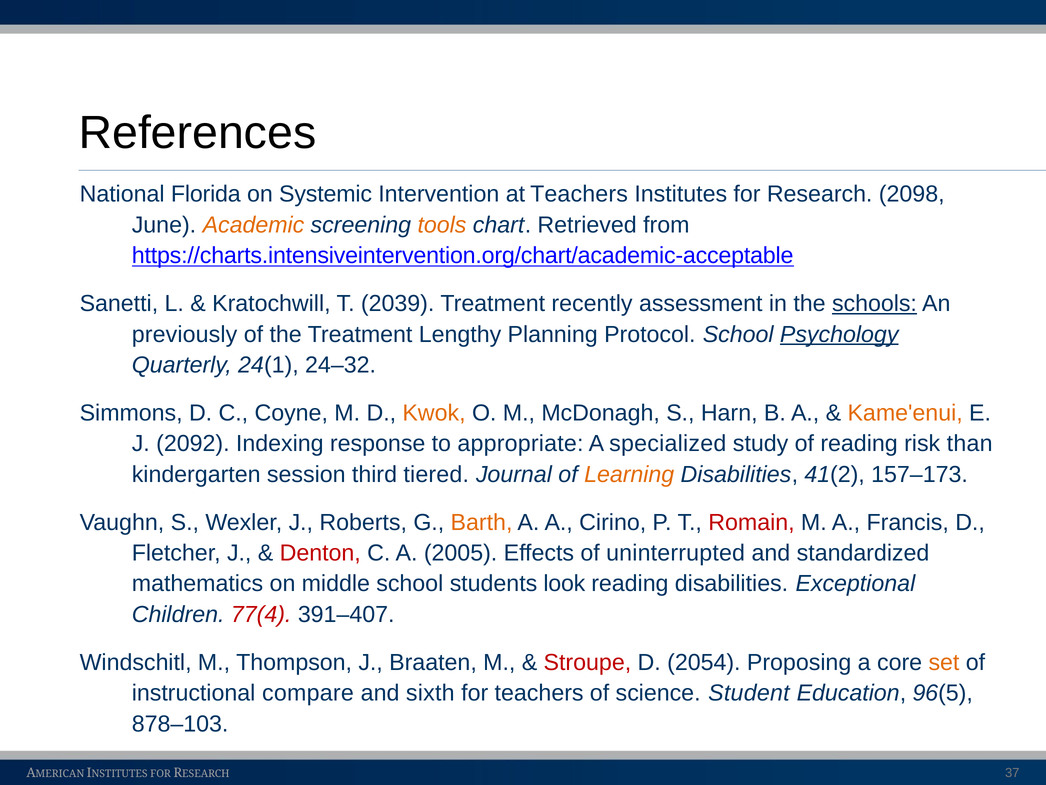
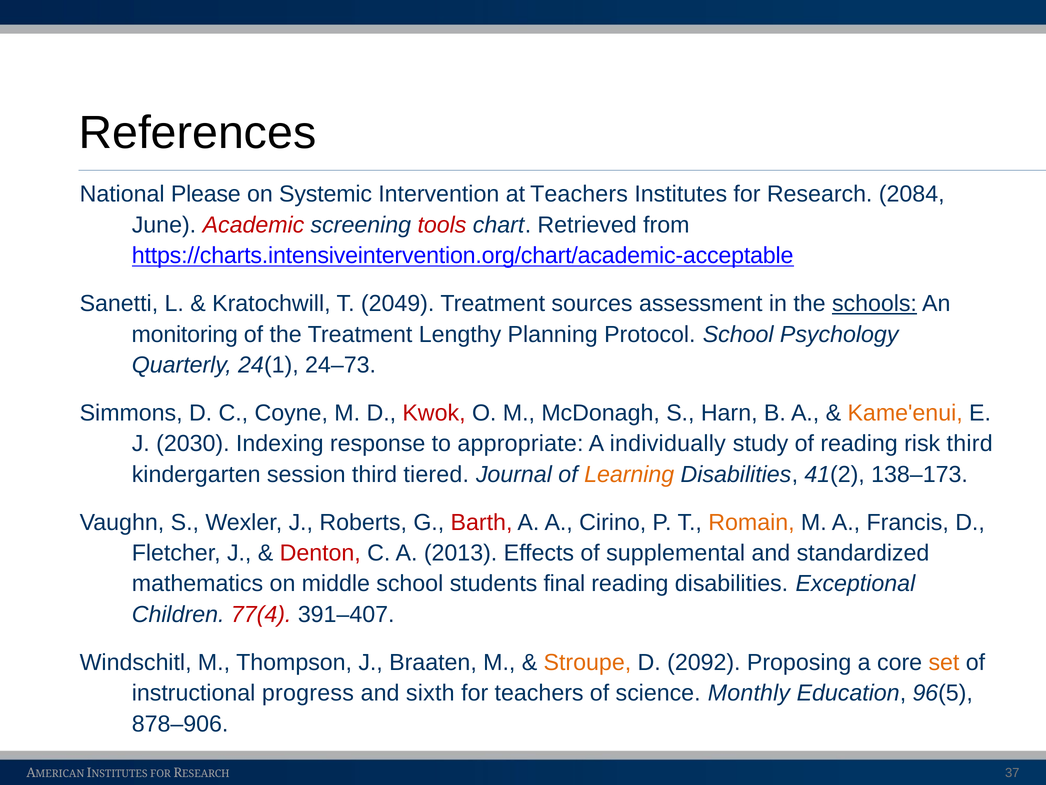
Florida: Florida -> Please (206, 194)
2098: 2098 -> 2084 (912, 194)
Academic colour: orange -> red (253, 225)
tools colour: orange -> red (442, 225)
2039: 2039 -> 2049 (398, 304)
recently: recently -> sources (592, 304)
previously: previously -> monitoring (185, 334)
Psychology underline: present -> none (839, 334)
24–32: 24–32 -> 24–73 (341, 365)
Kwok colour: orange -> red (434, 413)
2092: 2092 -> 2030 (193, 443)
specialized: specialized -> individually (668, 443)
risk than: than -> third (970, 443)
157–173: 157–173 -> 138–173 (920, 474)
Barth colour: orange -> red (482, 522)
Romain colour: red -> orange (751, 522)
2005: 2005 -> 2013 (461, 553)
uninterrupted: uninterrupted -> supplemental (676, 553)
look: look -> final (564, 583)
Stroupe colour: red -> orange (587, 662)
2054: 2054 -> 2092 (704, 662)
compare: compare -> progress (308, 693)
Student: Student -> Monthly (749, 693)
878–103: 878–103 -> 878–906 (180, 723)
